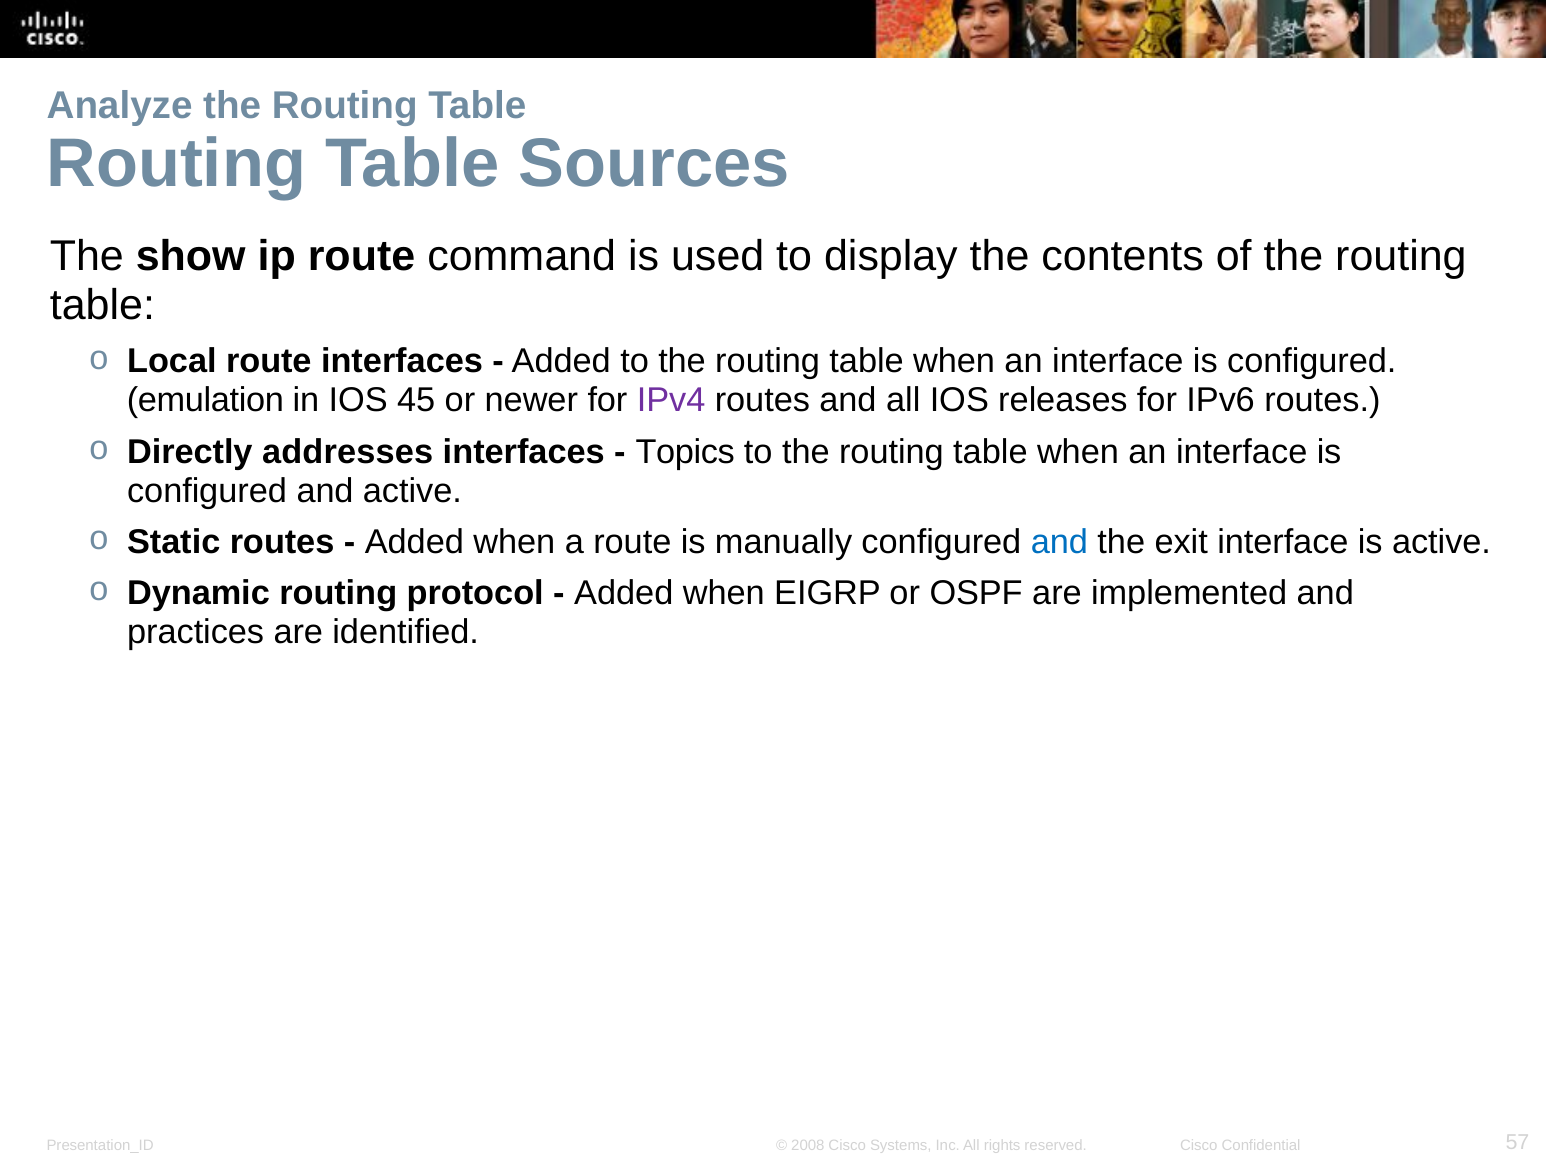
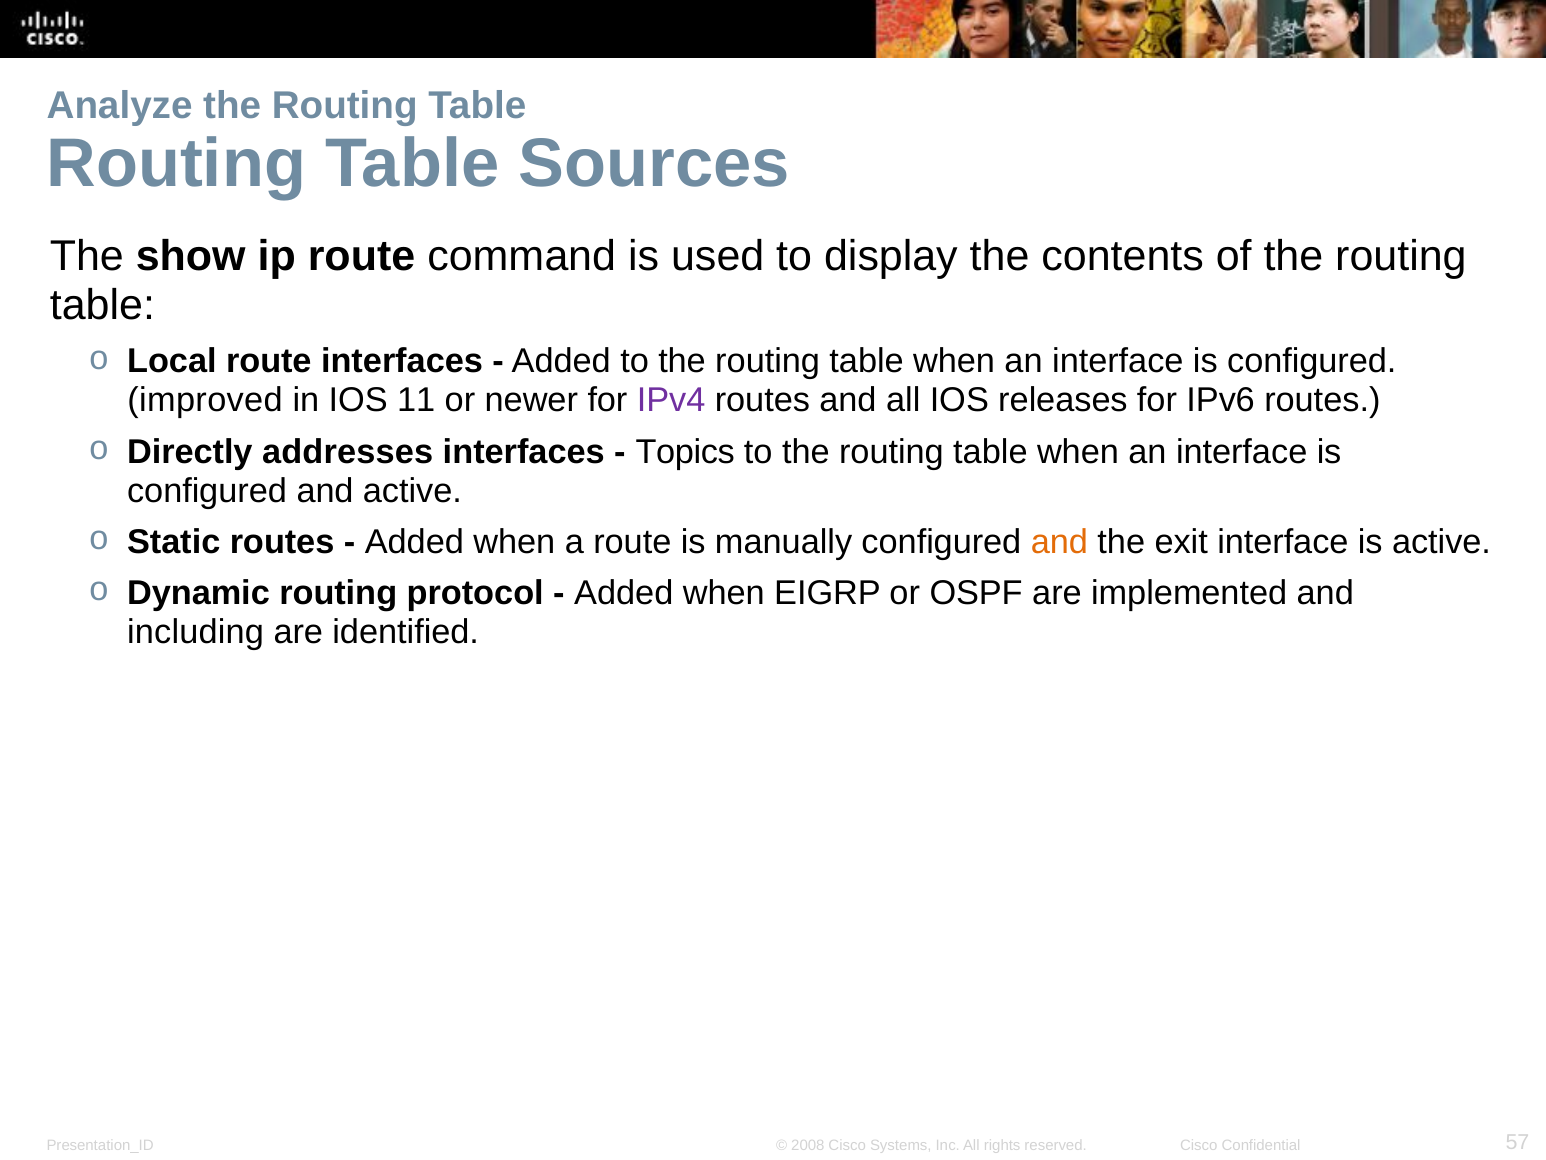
emulation: emulation -> improved (205, 400)
45: 45 -> 11 (416, 400)
and colour: blue -> orange (1059, 542)
practices: practices -> including (196, 632)
